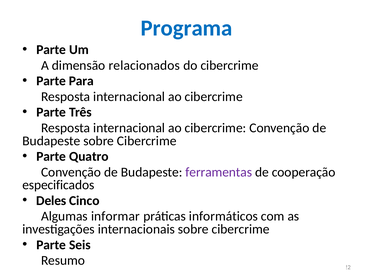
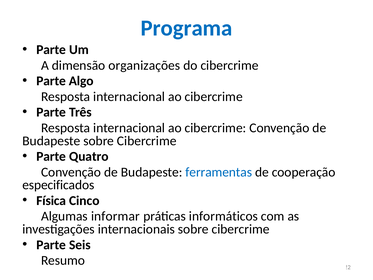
relacionados: relacionados -> organizações (144, 65)
Para: Para -> Algo (81, 81)
ferramentas colour: purple -> blue (219, 172)
Deles: Deles -> Física (51, 200)
